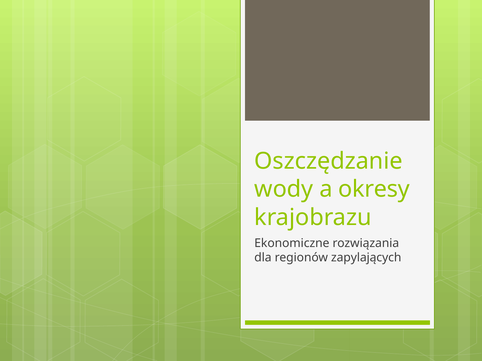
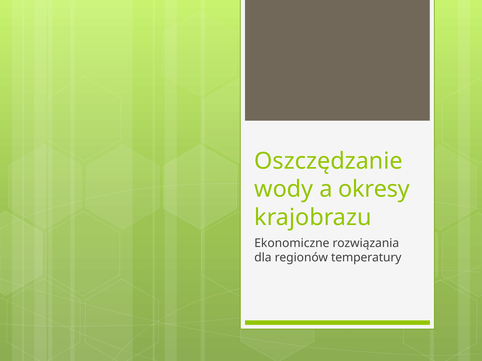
zapylających: zapylających -> temperatury (366, 258)
